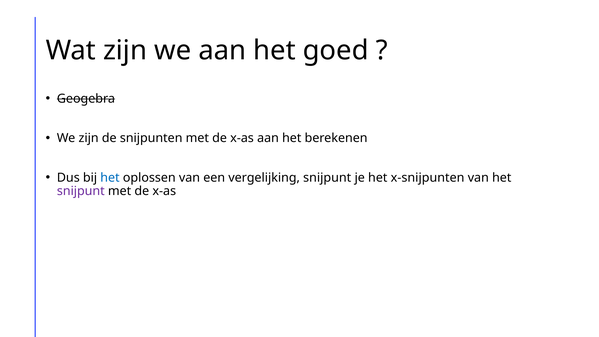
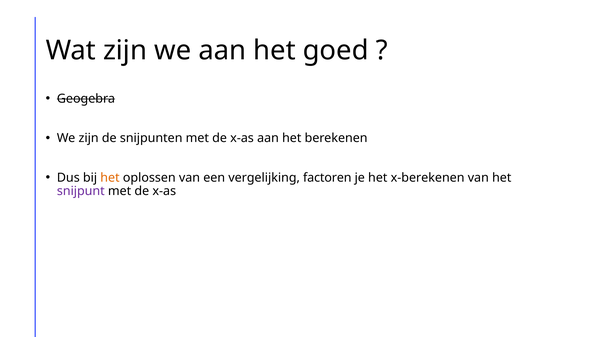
het colour: blue -> orange (110, 178)
vergelijking snijpunt: snijpunt -> factoren (327, 178)
x-snijpunten: x-snijpunten -> x-berekenen (428, 178)
